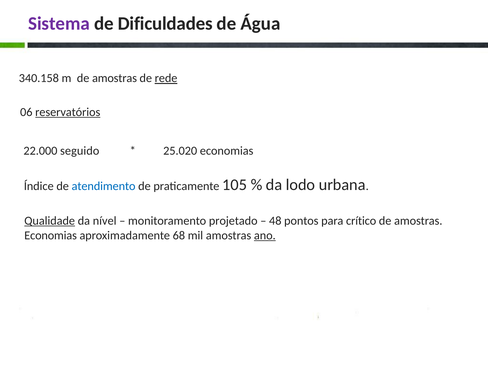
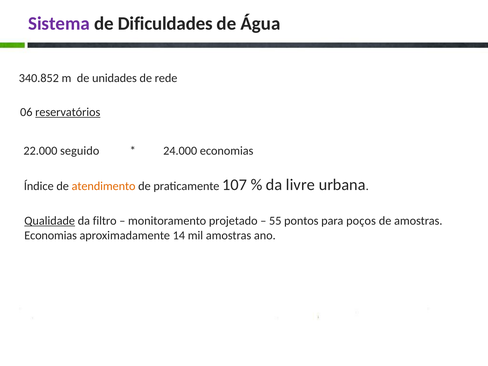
340.158: 340.158 -> 340.852 (39, 78)
m de amostras: amostras -> unidades (114, 78)
rede underline: present -> none (166, 78)
25.020: 25.020 -> 24.000 (180, 151)
atendimento colour: blue -> orange (104, 186)
105: 105 -> 107 (235, 185)
lodo: lodo -> livre (300, 185)
nível: nível -> filtro (105, 221)
48: 48 -> 55 (275, 221)
crítico: crítico -> poços (361, 221)
68: 68 -> 14 (179, 235)
ano underline: present -> none (265, 235)
